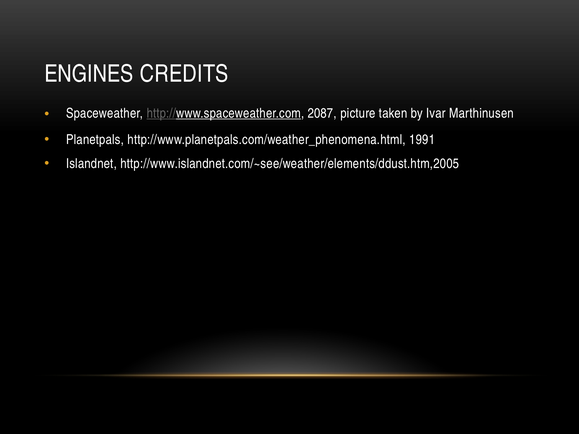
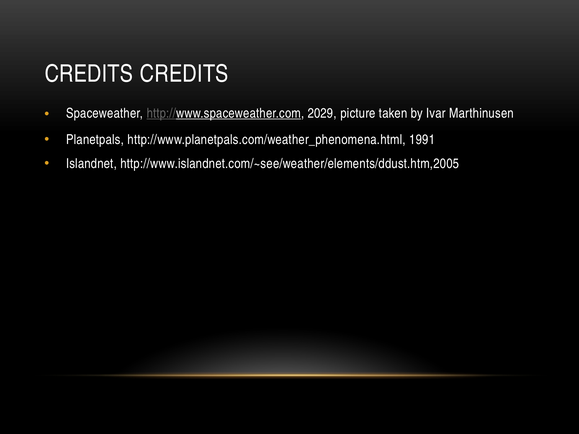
ENGINES: ENGINES -> CREDITS (89, 74)
2087: 2087 -> 2029 (322, 113)
